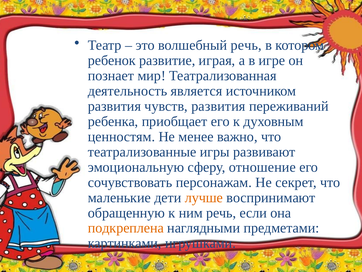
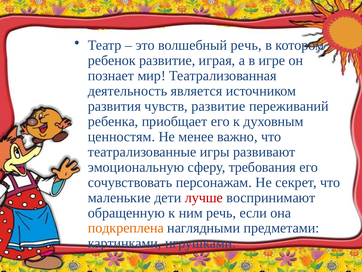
чувств развития: развития -> развитие (218, 106)
отношение: отношение -> требования (262, 167)
лучше colour: orange -> red (204, 197)
